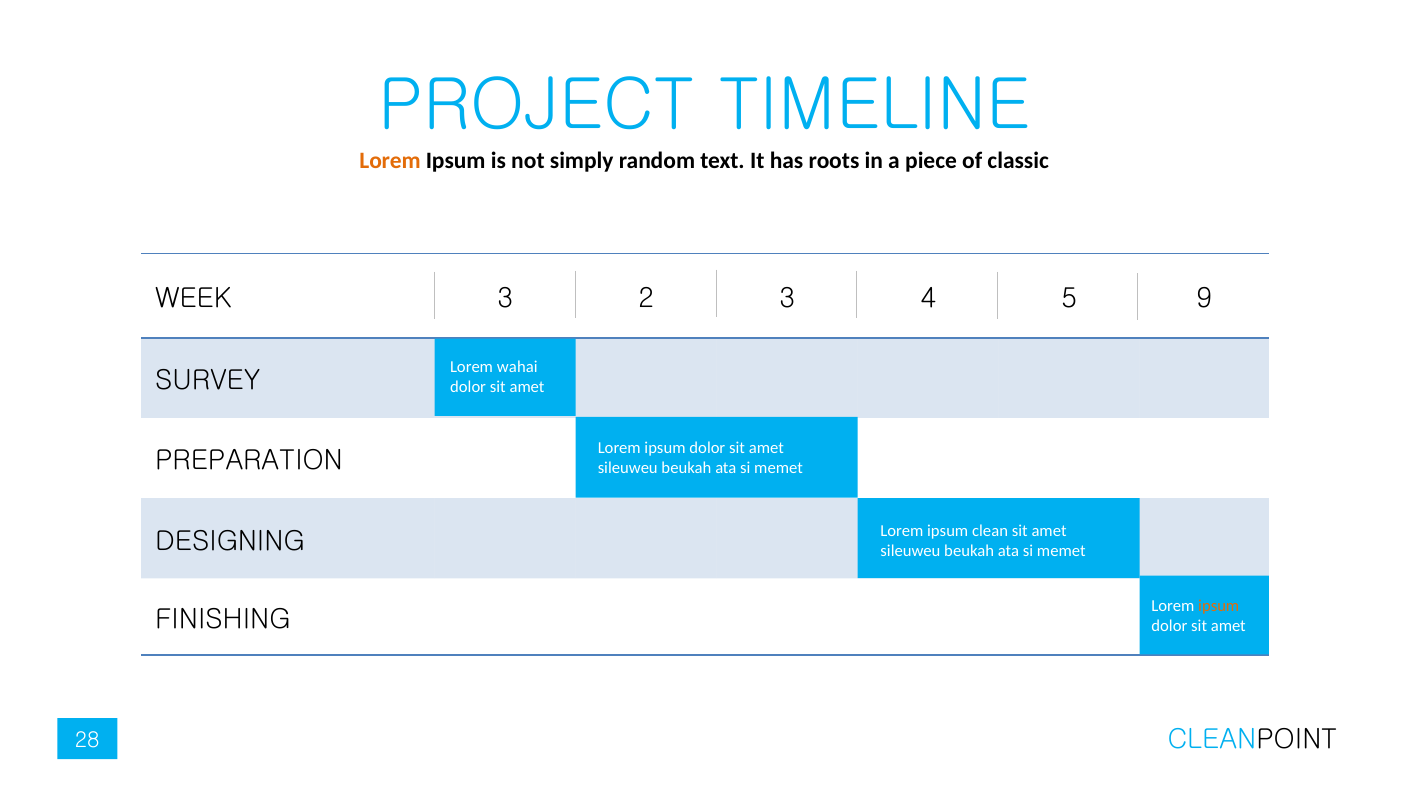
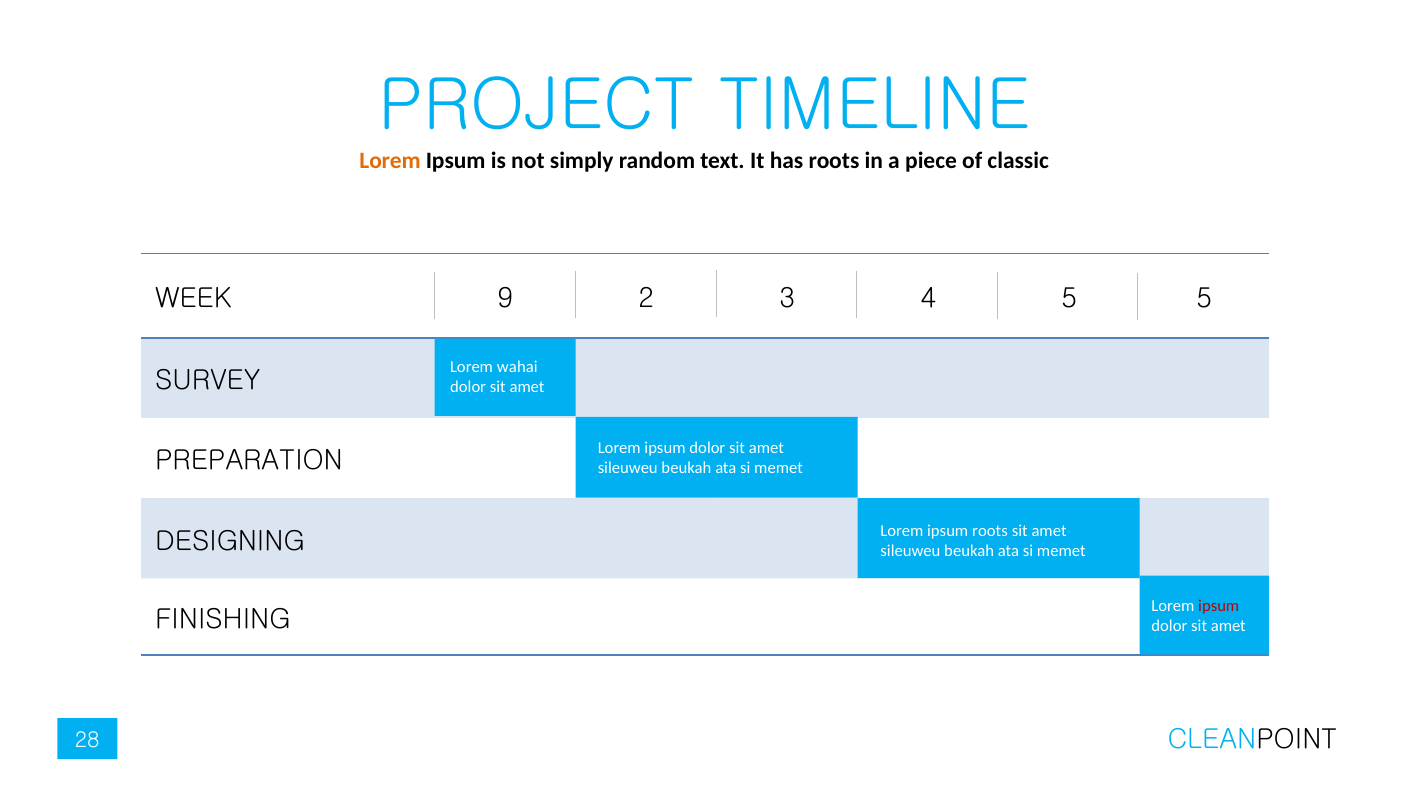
WEEK 3: 3 -> 9 (505, 298)
5 9: 9 -> 5 (1204, 298)
ipsum clean: clean -> roots (990, 531)
ipsum colour: orange -> red (1219, 606)
